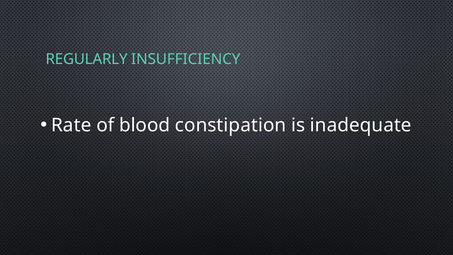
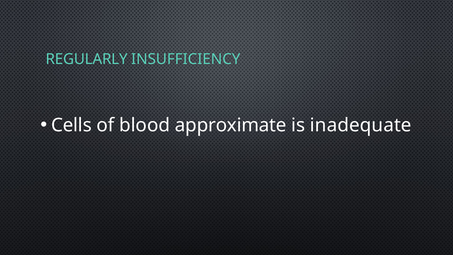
Rate: Rate -> Cells (71, 125)
constipation: constipation -> approximate (231, 125)
